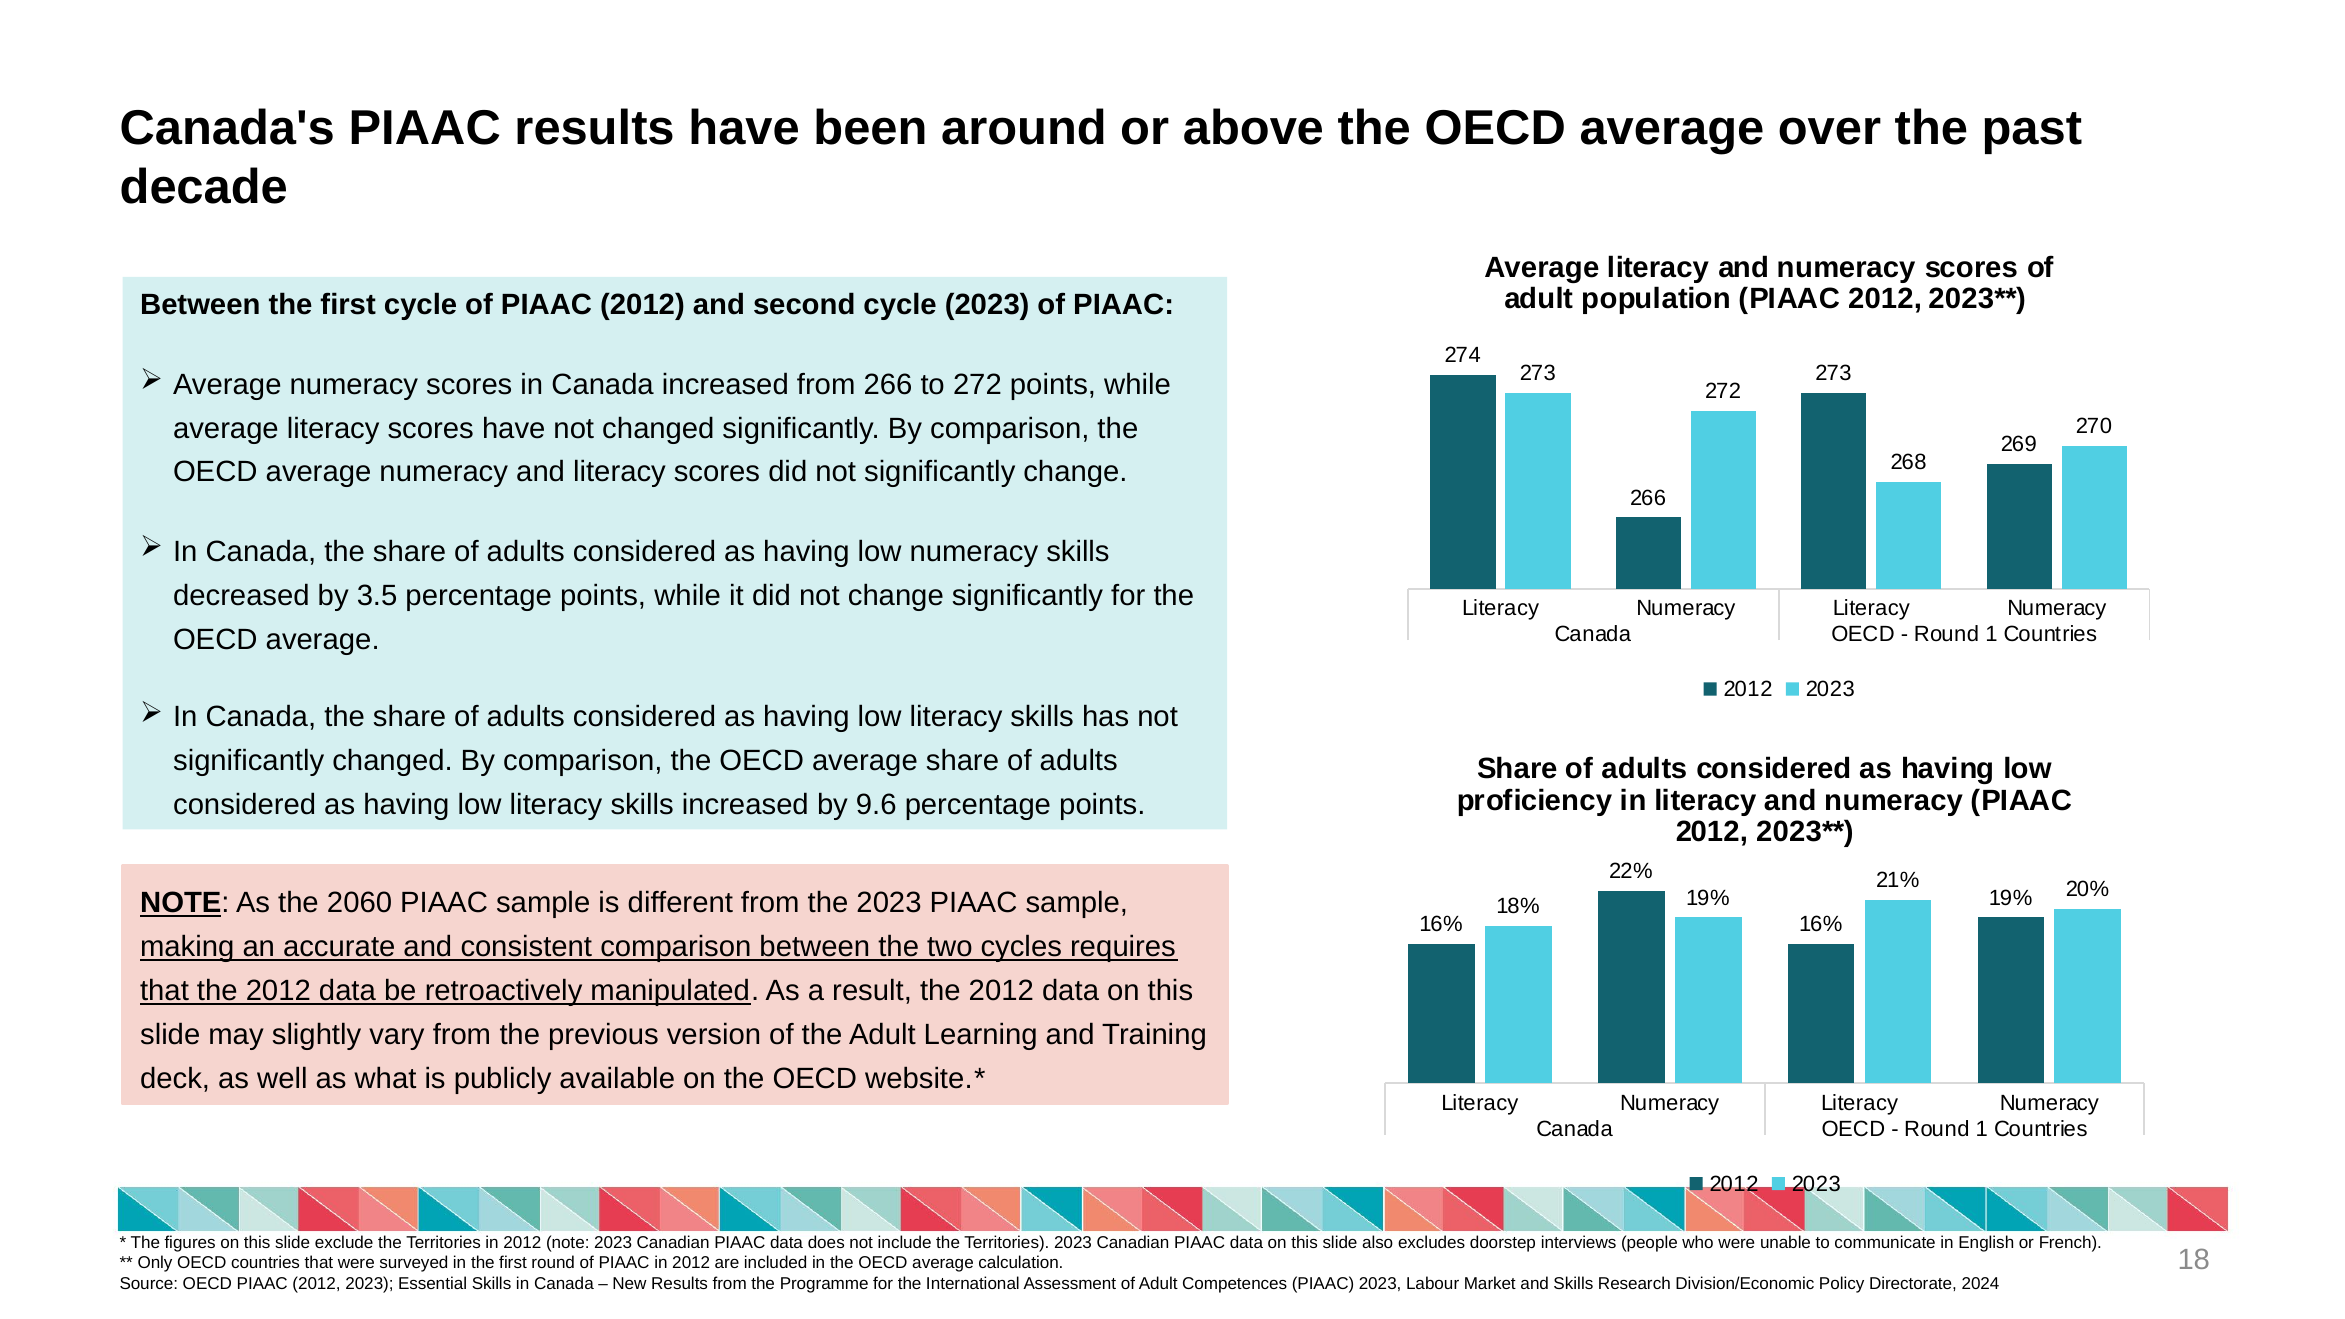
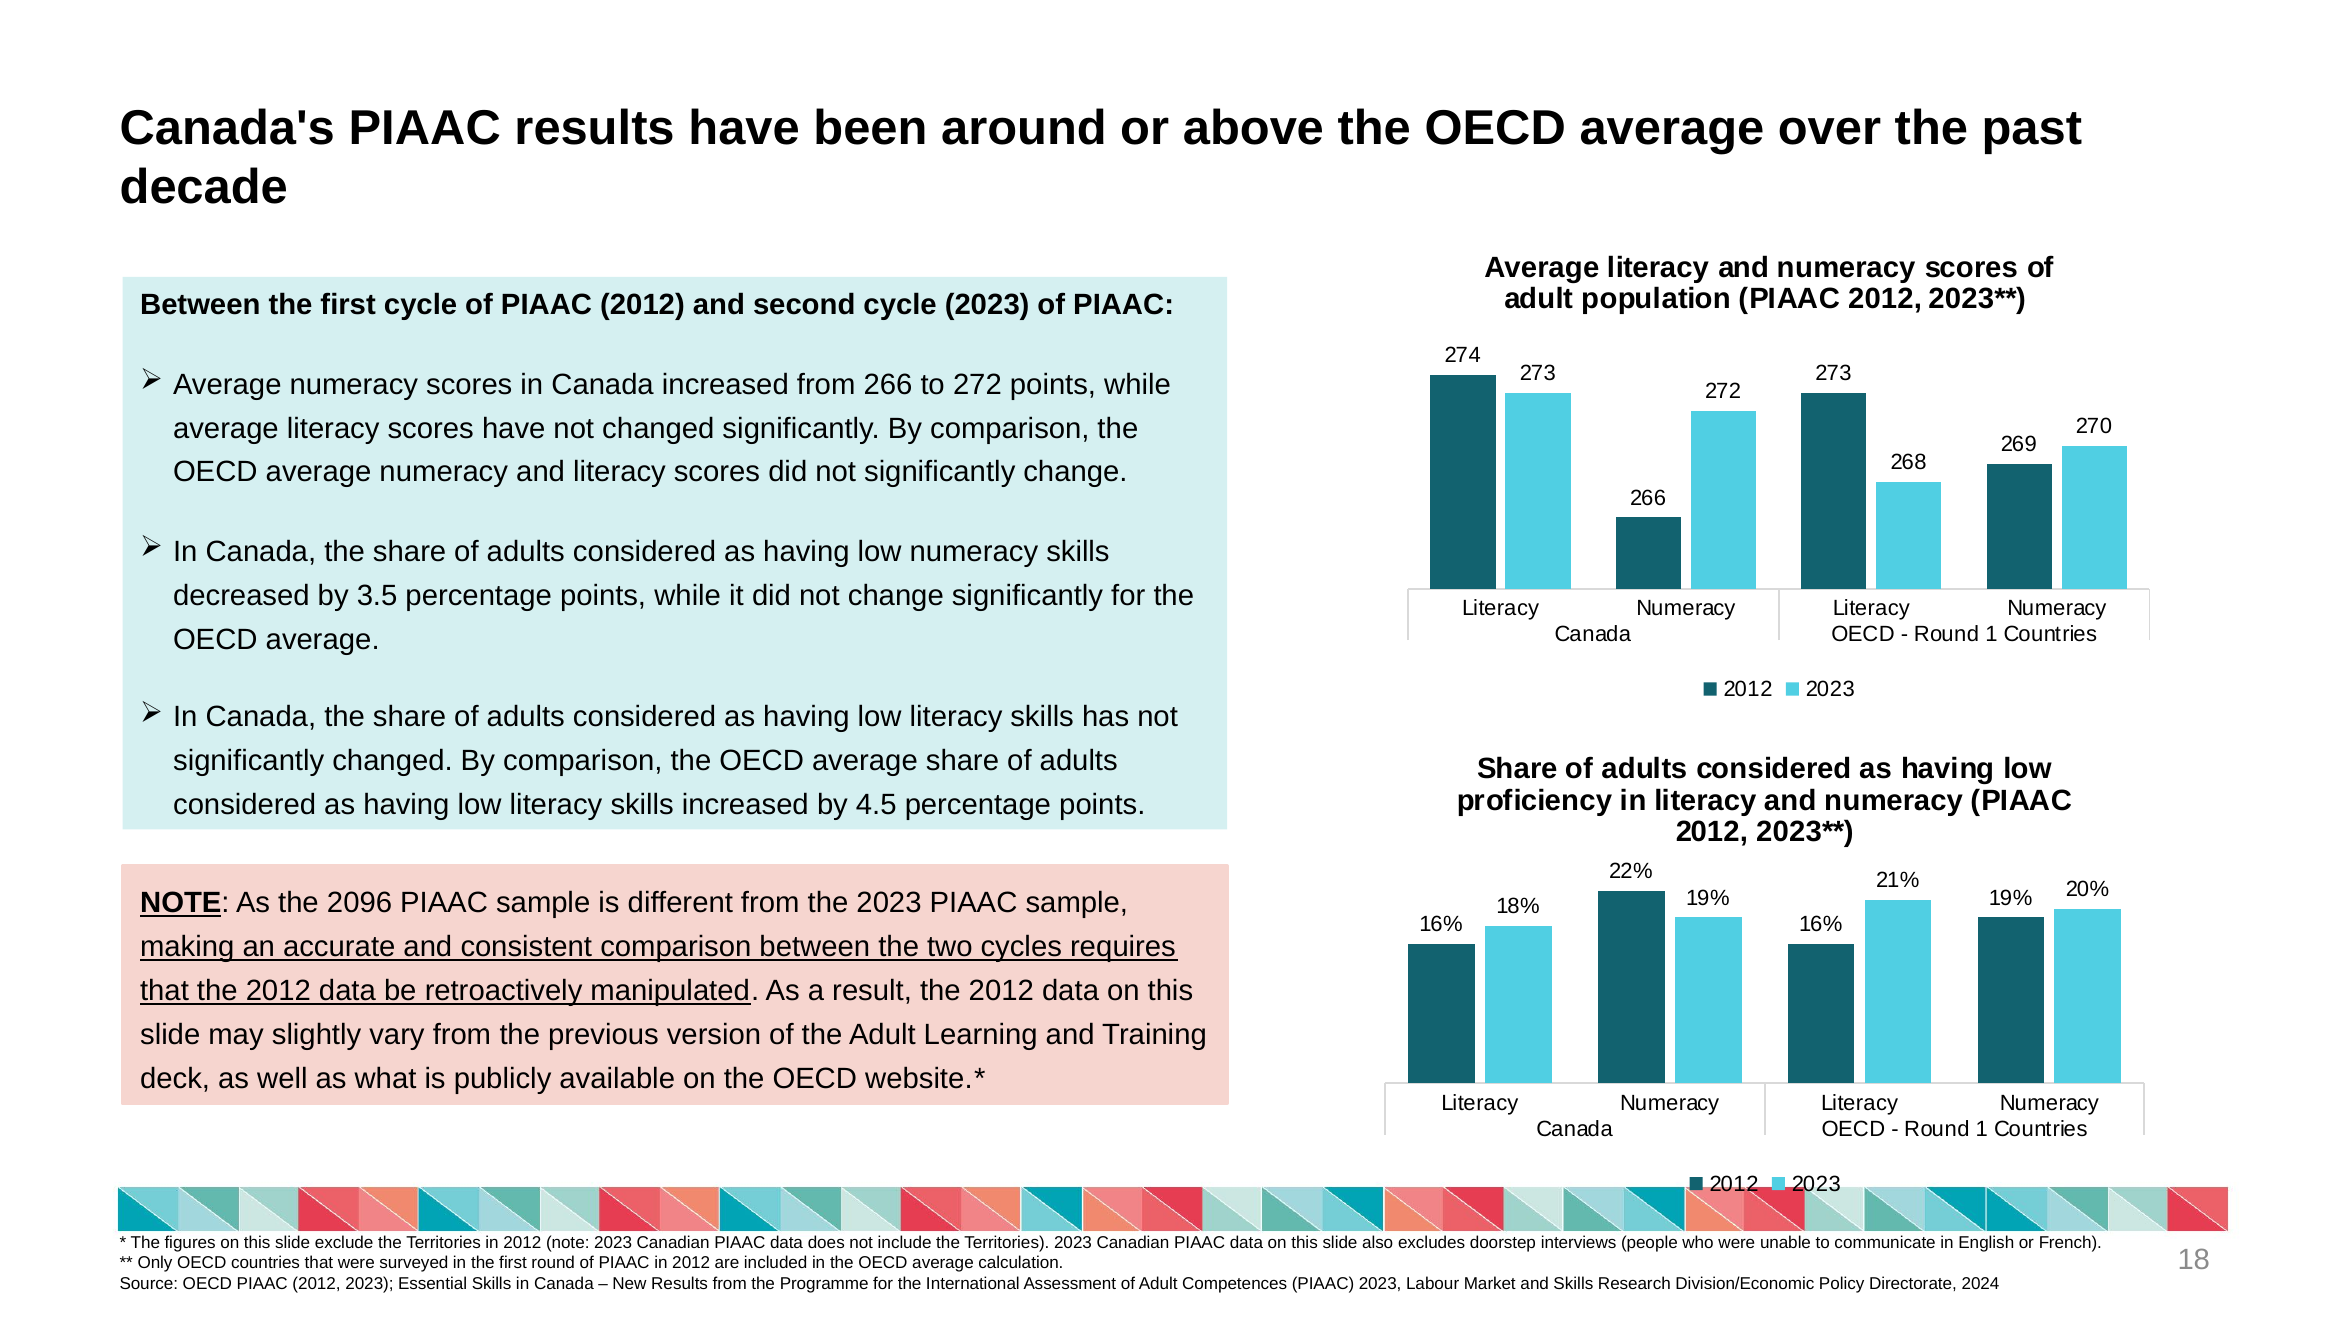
9.6: 9.6 -> 4.5 (876, 805)
2060: 2060 -> 2096 (360, 903)
